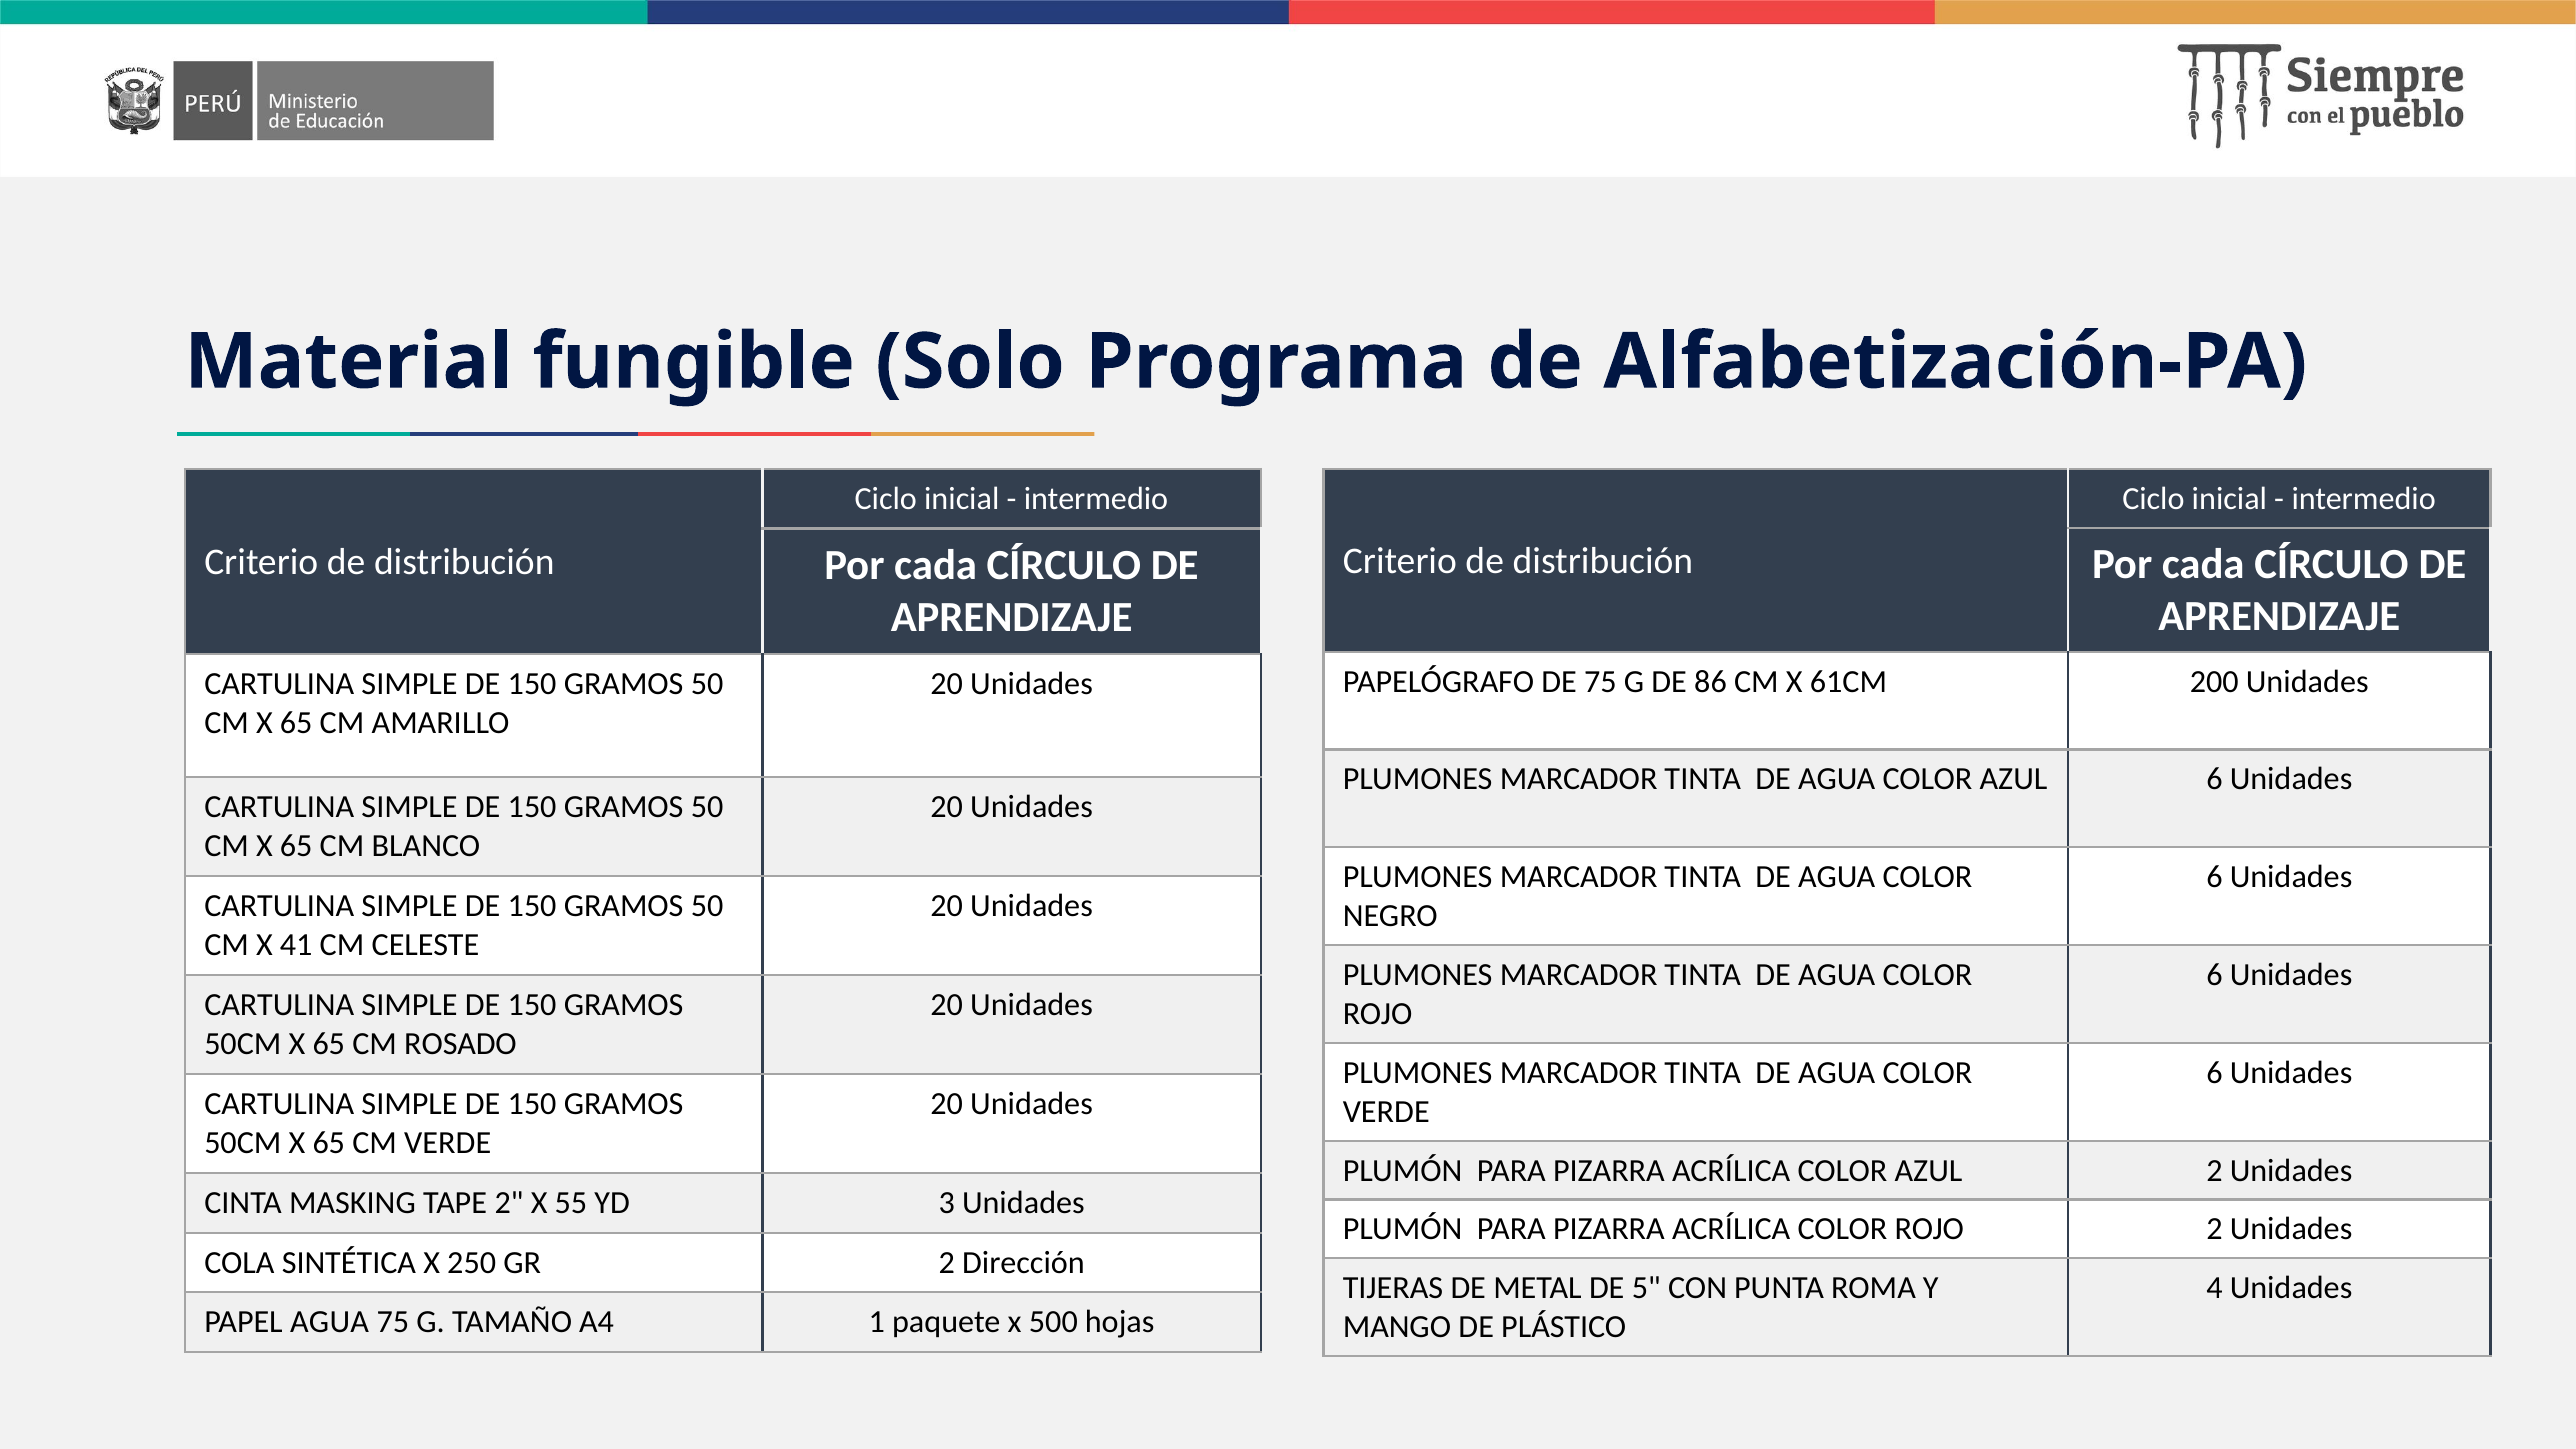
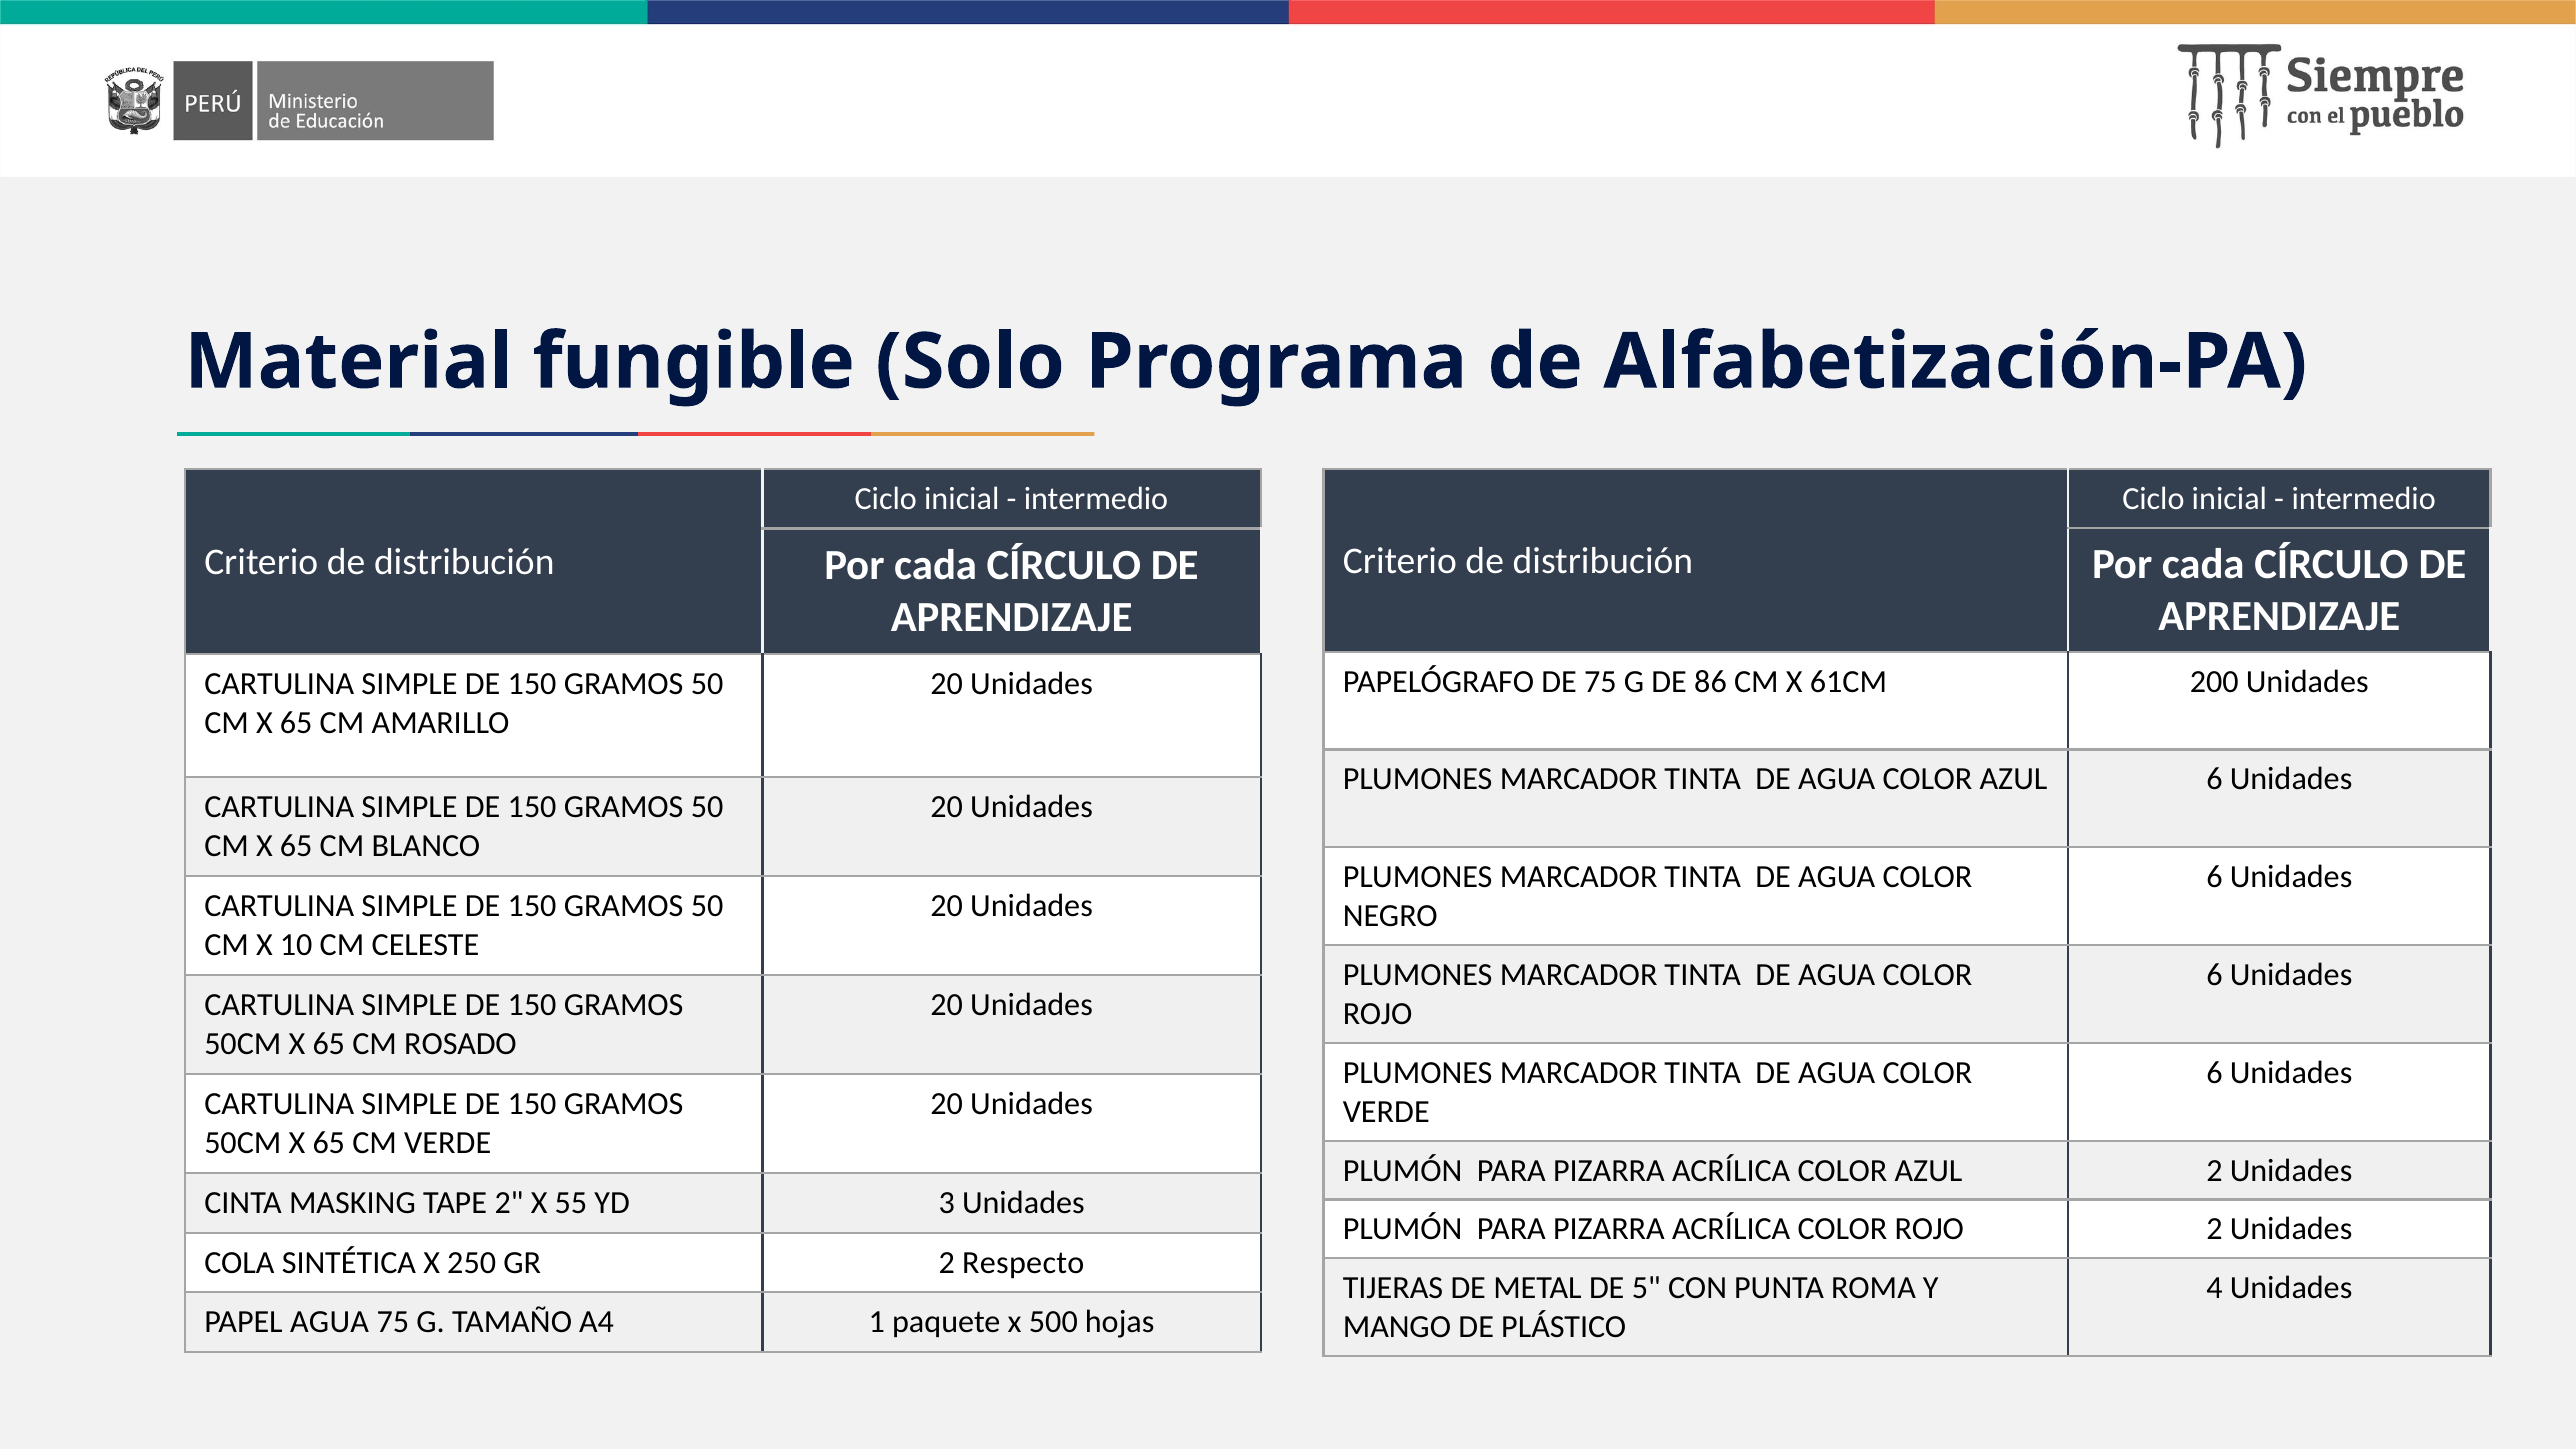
41: 41 -> 10 (296, 945)
Dirección: Dirección -> Respecto (1023, 1262)
